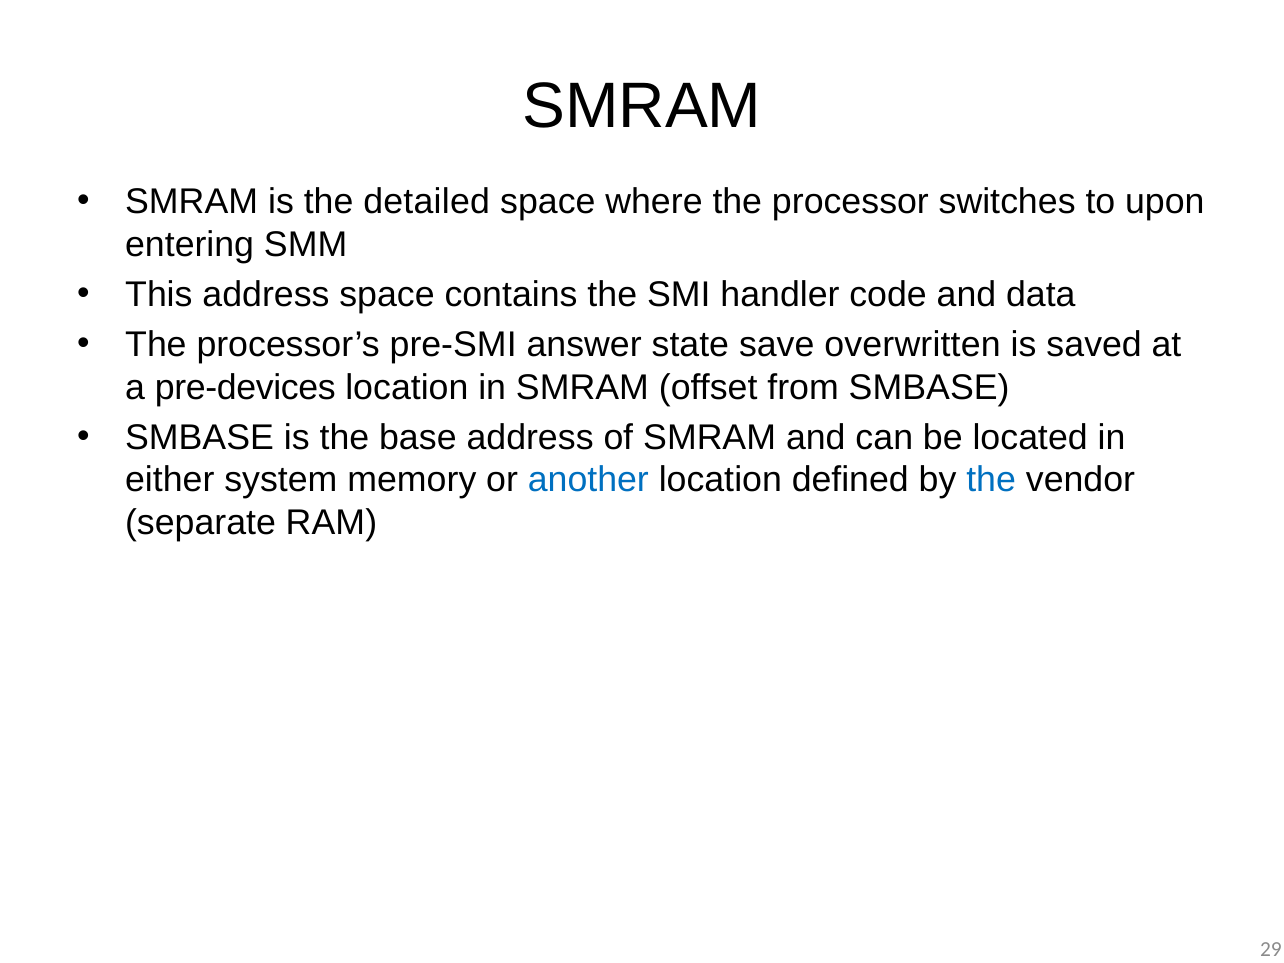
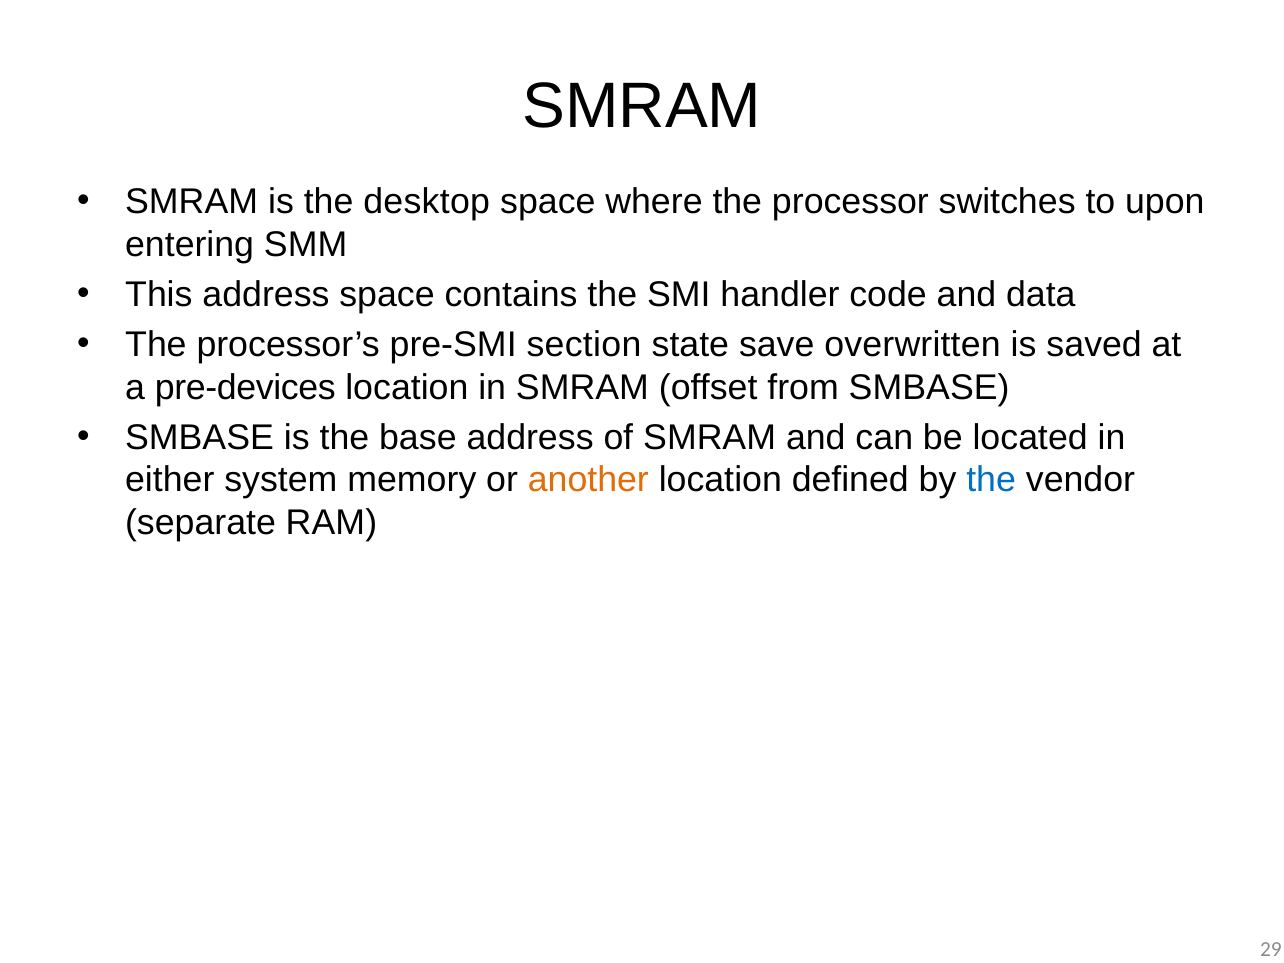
detailed: detailed -> desktop (427, 202)
answer: answer -> section (584, 344)
another colour: blue -> orange (588, 480)
